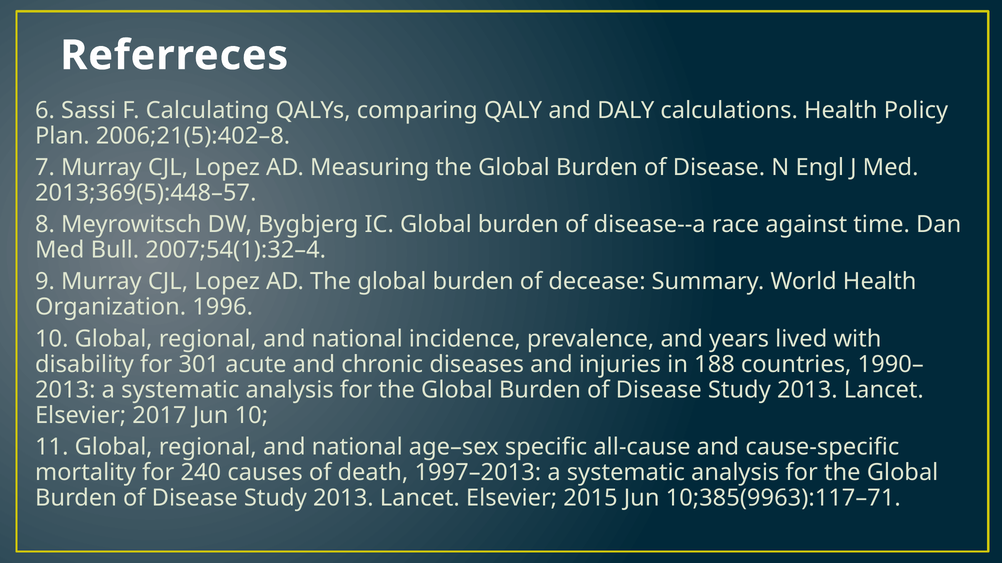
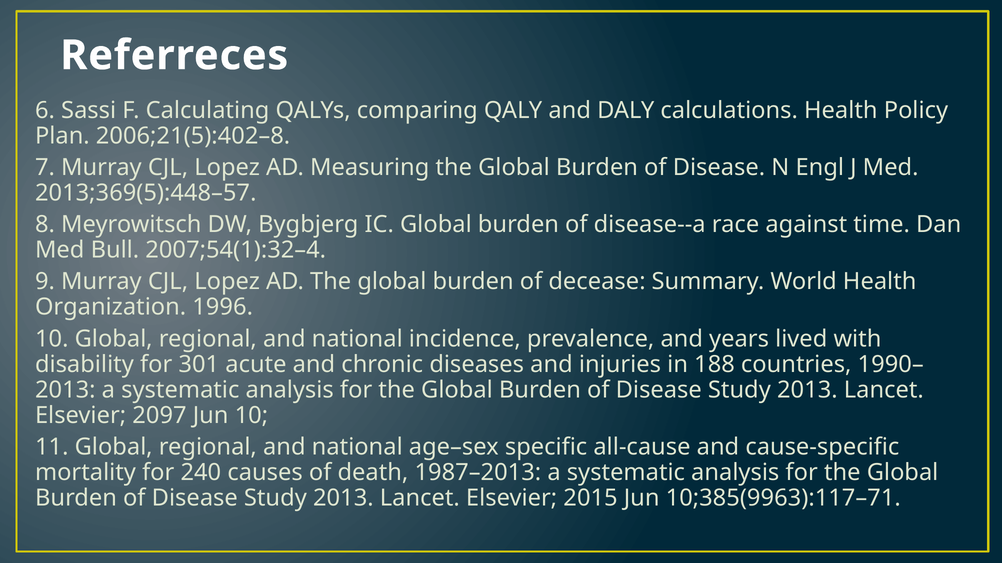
2017: 2017 -> 2097 (159, 416)
1997–2013: 1997–2013 -> 1987–2013 (478, 473)
